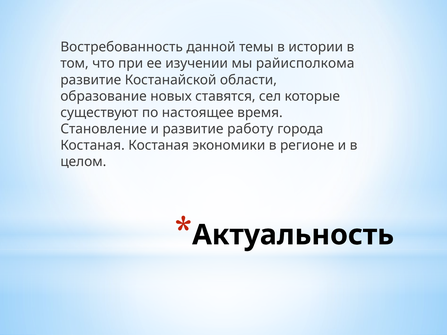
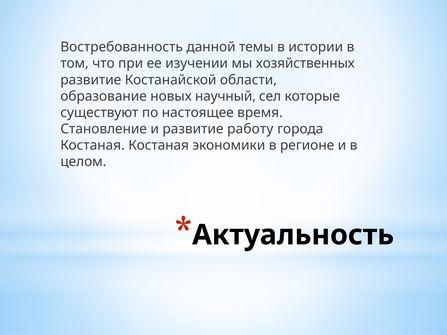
райисполкома: райисполкома -> хозяйственных (305, 64)
ставятся: ставятся -> научный (225, 96)
